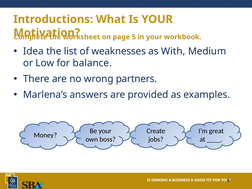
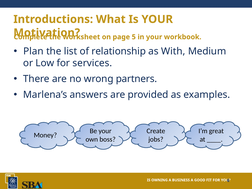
Idea: Idea -> Plan (33, 51)
weaknesses: weaknesses -> relationship (119, 51)
balance: balance -> services (92, 63)
